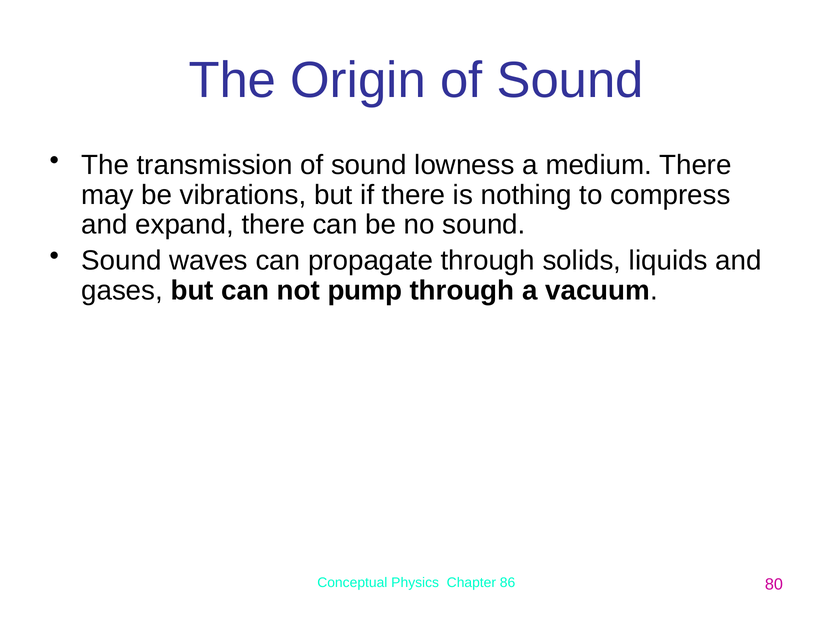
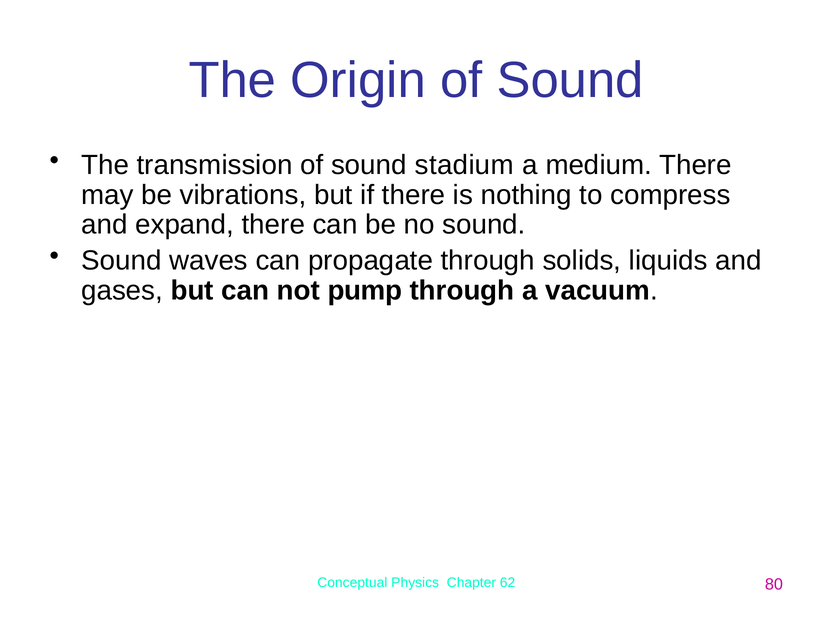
lowness: lowness -> stadium (464, 165)
86: 86 -> 62 (508, 582)
